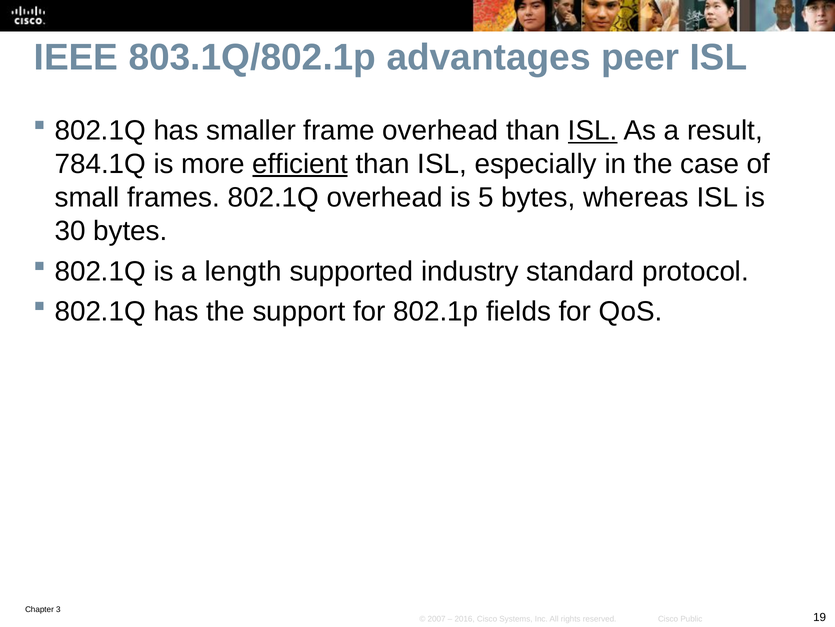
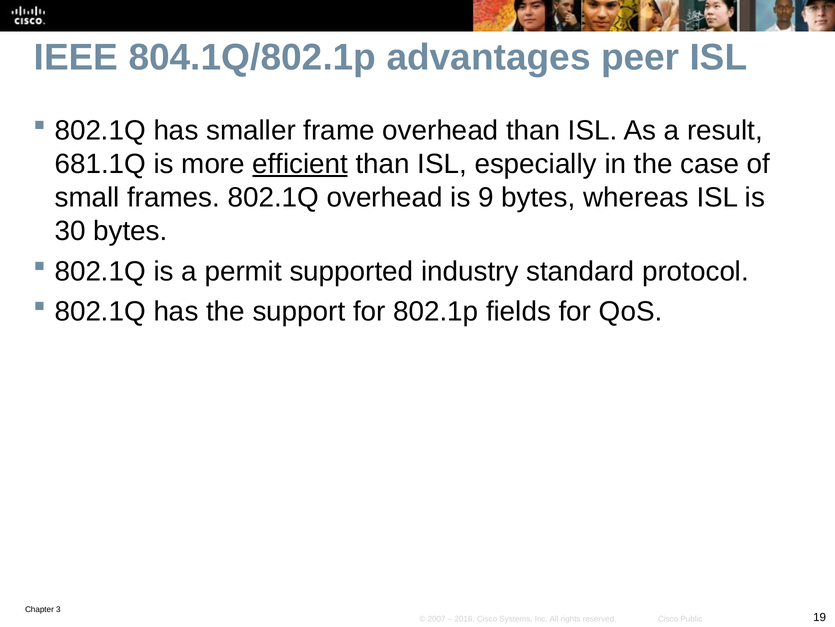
803.1Q/802.1p: 803.1Q/802.1p -> 804.1Q/802.1p (252, 57)
ISL underline: present -> none (593, 130)
784.1Q: 784.1Q -> 681.1Q (100, 164)
5: 5 -> 9 (486, 197)
length: length -> permit (243, 271)
